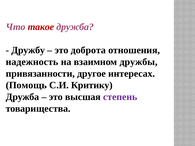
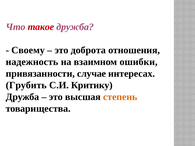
Дружбу: Дружбу -> Своему (28, 50)
дружбы: дружбы -> ошибки (139, 62)
другое: другое -> случае (92, 74)
Помощь: Помощь -> Грубить (26, 85)
степень colour: purple -> orange (120, 97)
